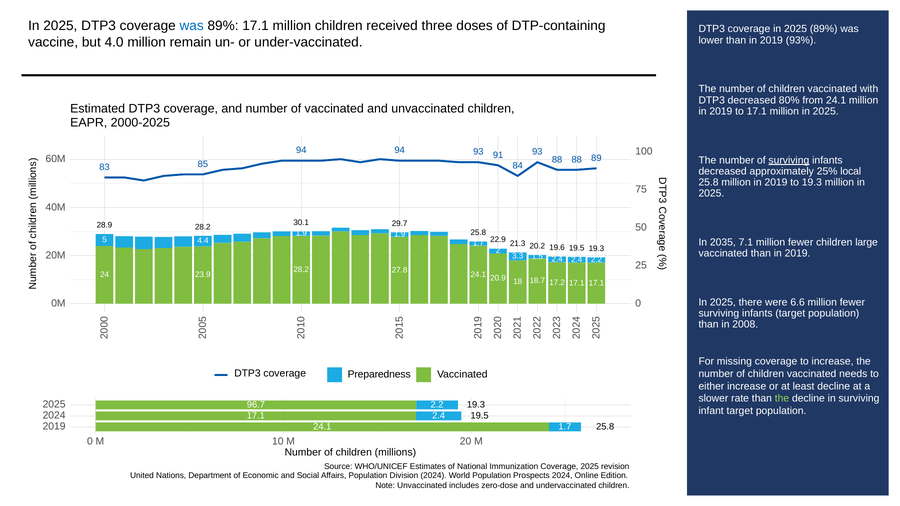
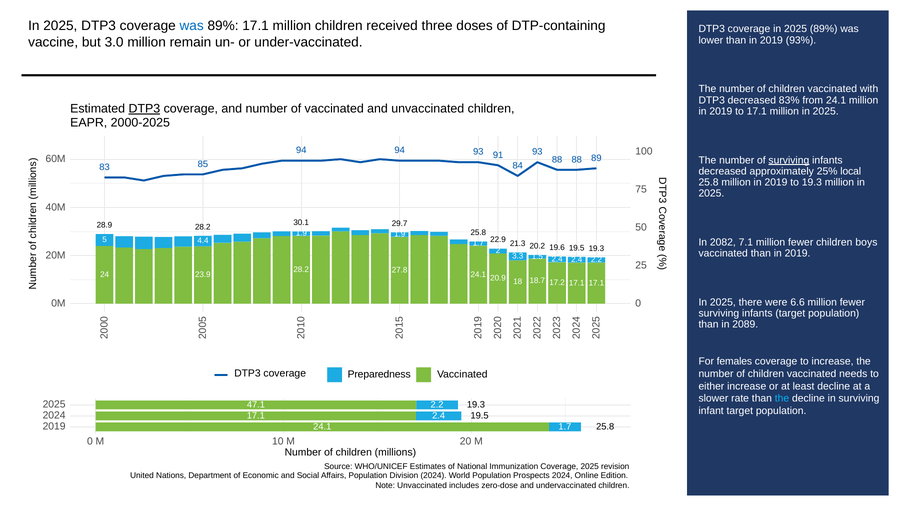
4.0: 4.0 -> 3.0 (114, 42)
80%: 80% -> 83% (789, 100)
DTP3 underline: none -> present (144, 109)
2035: 2035 -> 2082 (723, 242)
large: large -> boys (866, 242)
2008: 2008 -> 2089 (745, 325)
missing: missing -> females (734, 362)
the colour: light green -> light blue (782, 399)
96.7: 96.7 -> 47.1 (256, 405)
